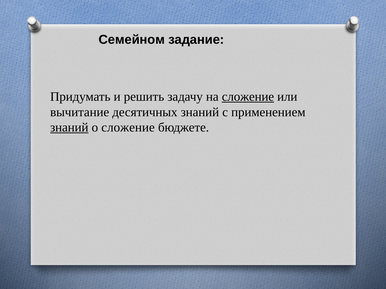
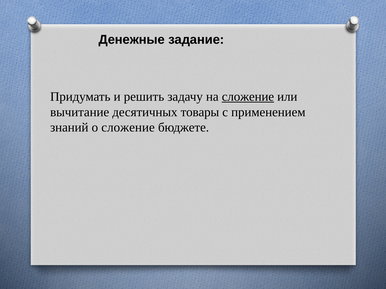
Семейном: Семейном -> Денежные (132, 40)
десятичных знаний: знаний -> товары (200, 112)
знаний underline: present -> none (69, 128)
